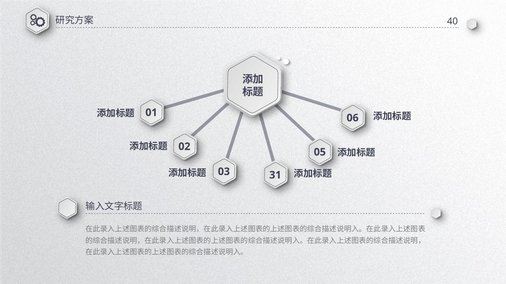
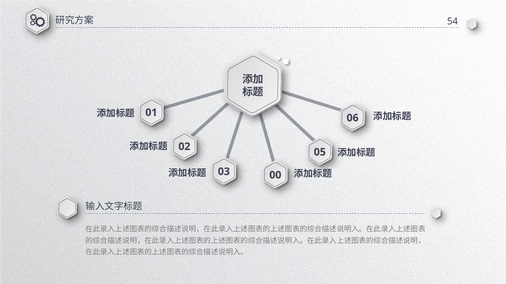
40: 40 -> 54 (452, 22)
31: 31 -> 00 (275, 175)
